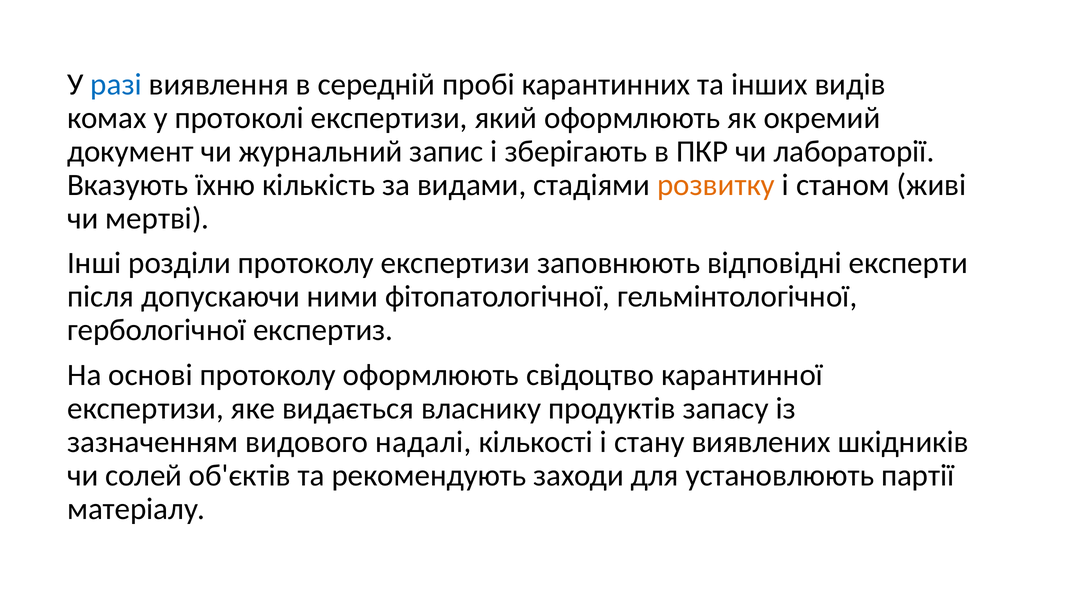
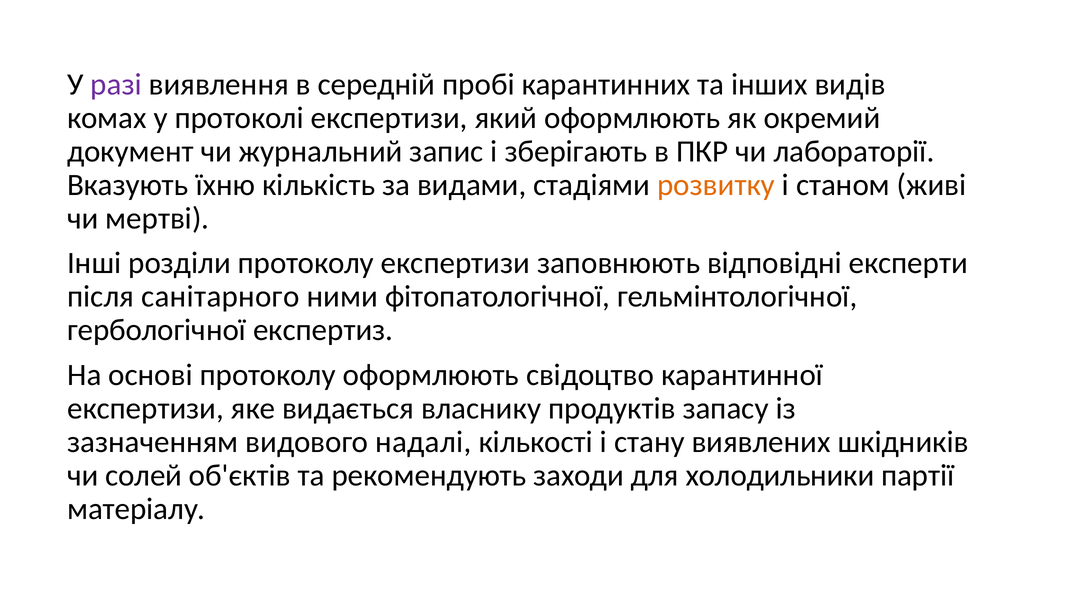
разі colour: blue -> purple (116, 85)
допускаючи: допускаючи -> санітарного (220, 297)
установлюють: установлюють -> холодильники (780, 475)
